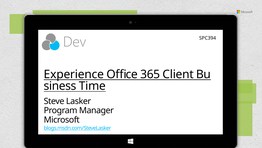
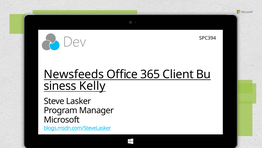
Experience: Experience -> Newsfeeds (74, 74)
Time: Time -> Kelly (92, 86)
